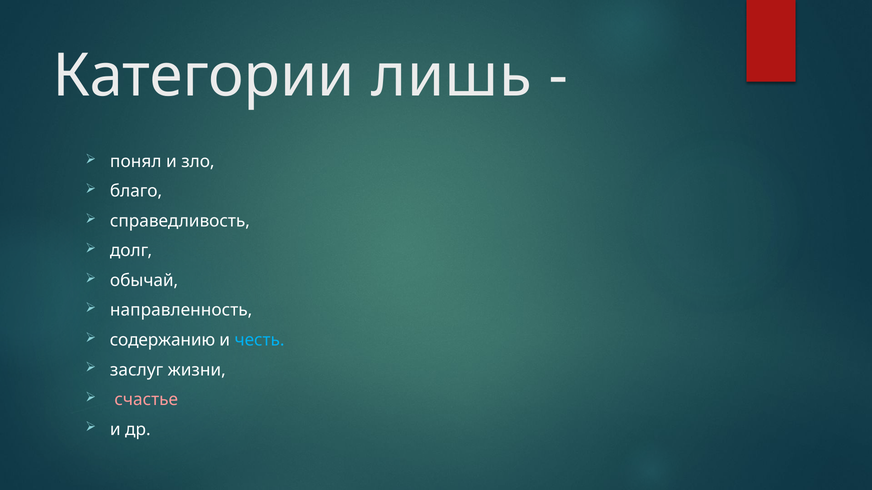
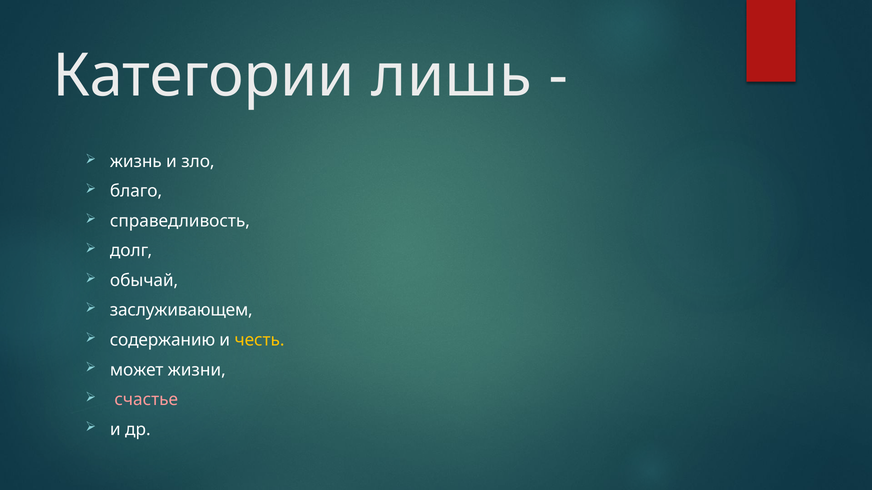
понял: понял -> жизнь (136, 162)
направленность: направленность -> заслуживающем (181, 311)
честь colour: light blue -> yellow (260, 340)
заслуг: заслуг -> может (137, 370)
